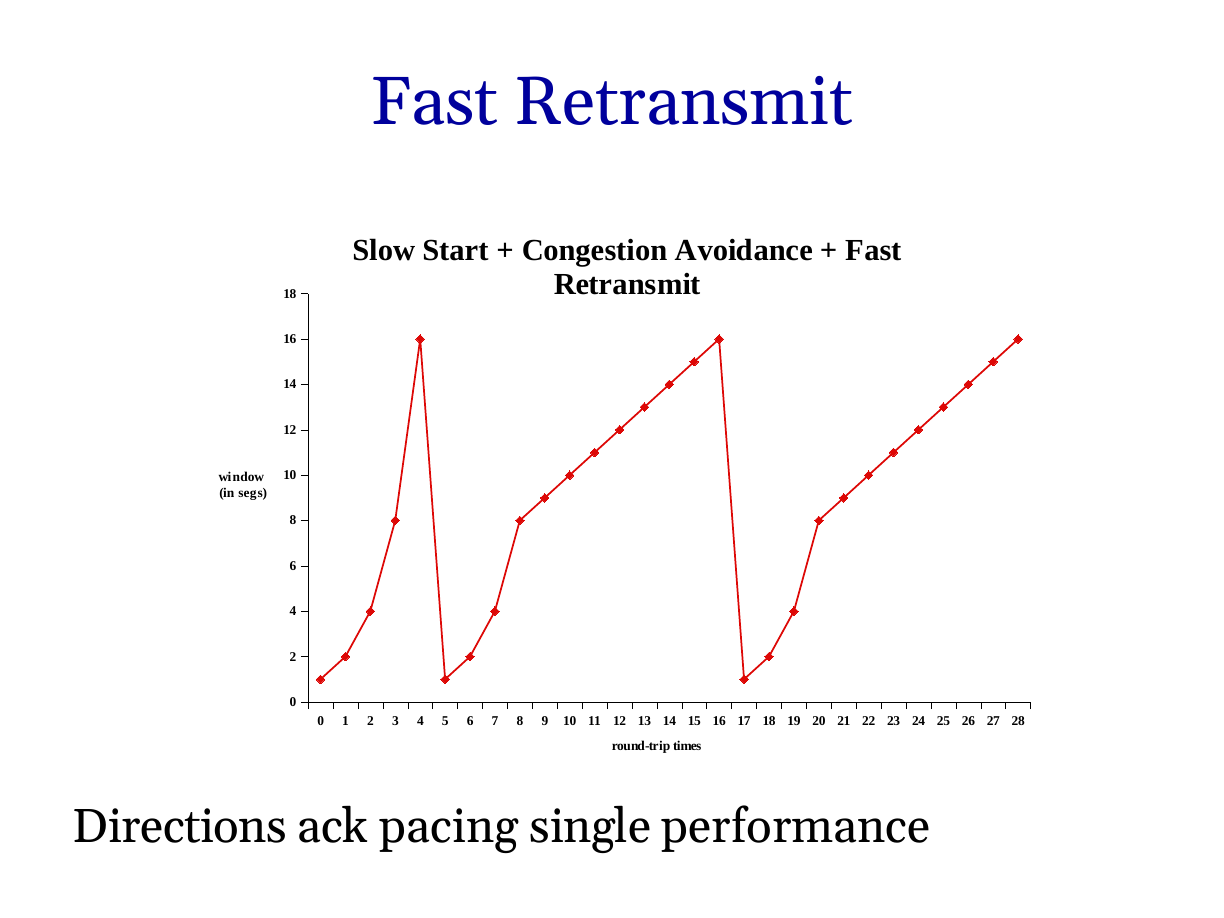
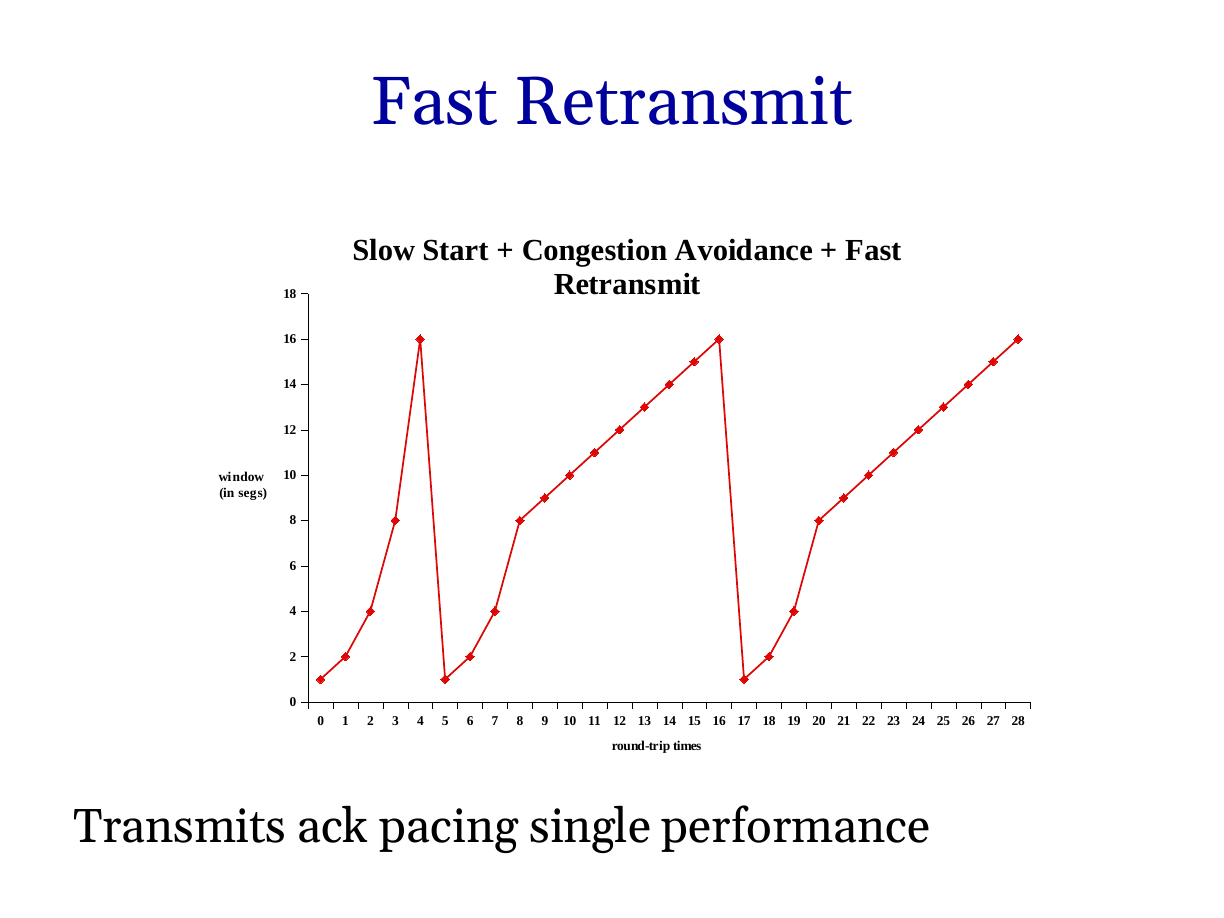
Directions: Directions -> Transmits (180, 826)
